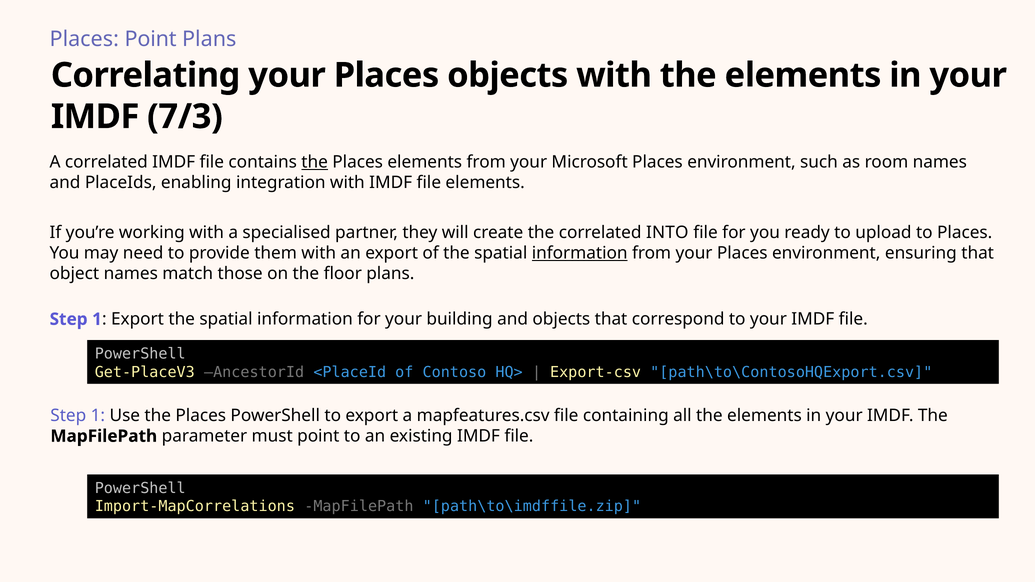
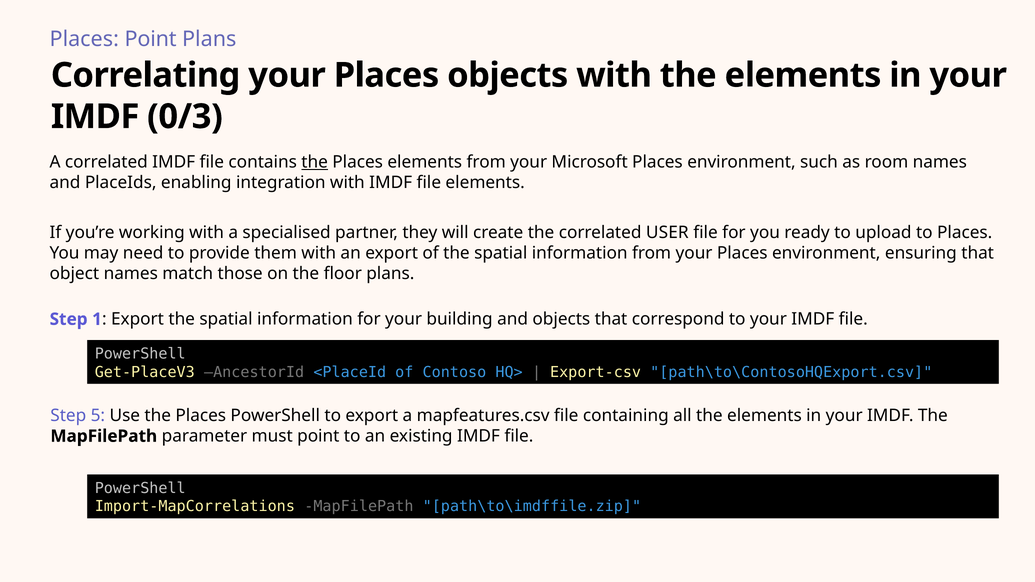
7/3: 7/3 -> 0/3 (185, 117)
INTO: INTO -> USER (667, 232)
information underline: present -> none (580, 253)
1: 1 -> 5 (98, 416)
